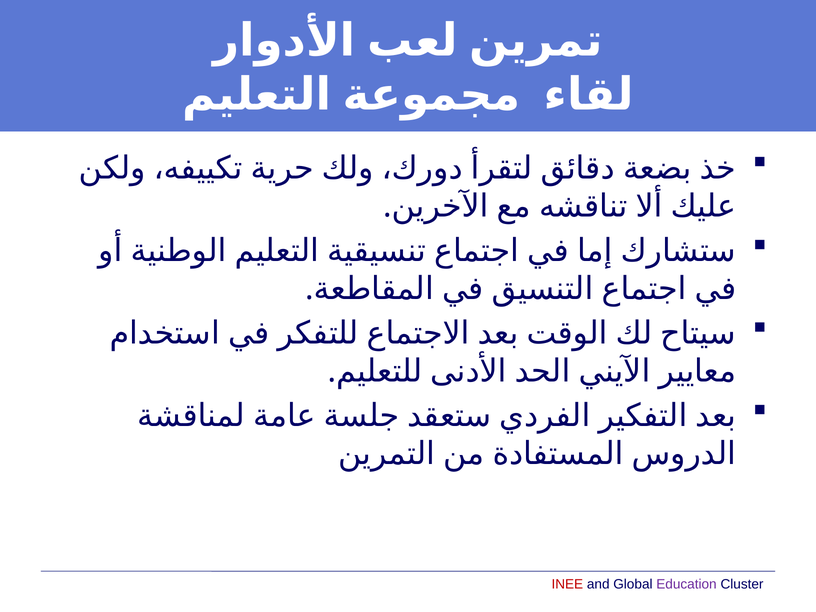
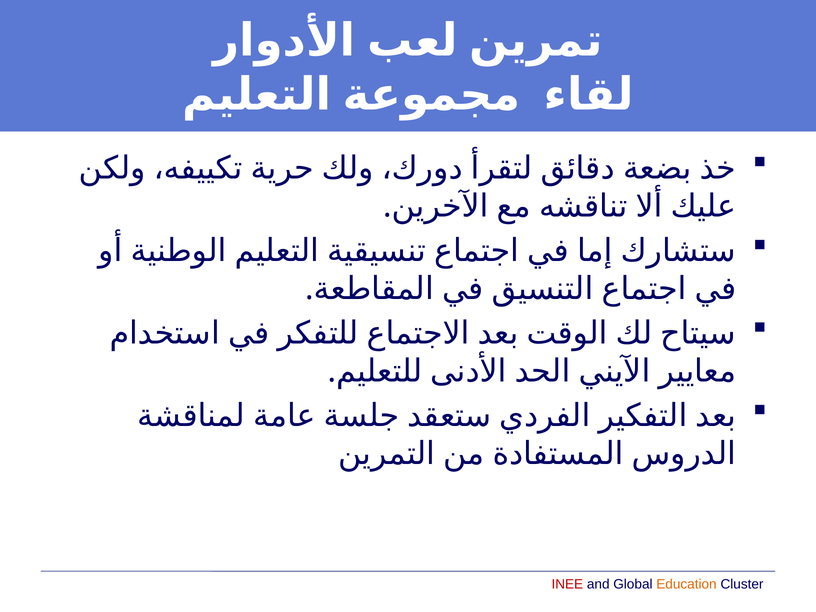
Education colour: purple -> orange (686, 584)
